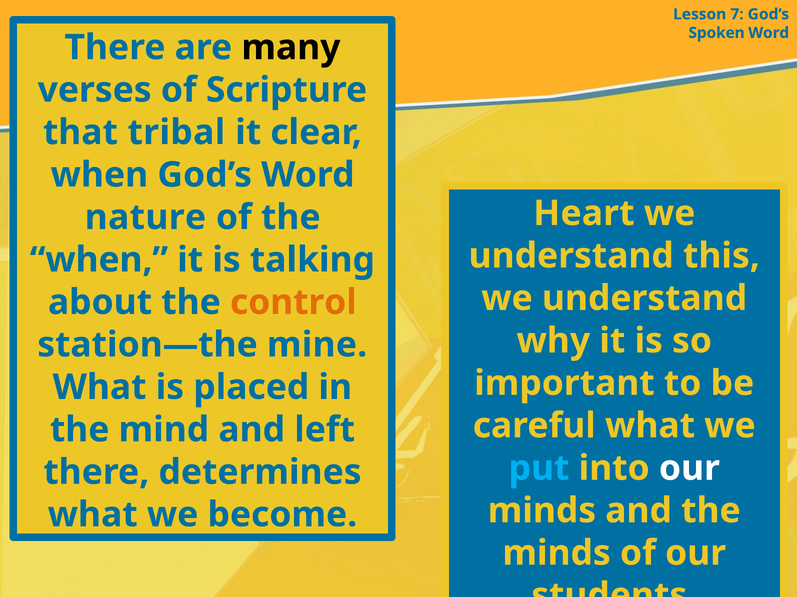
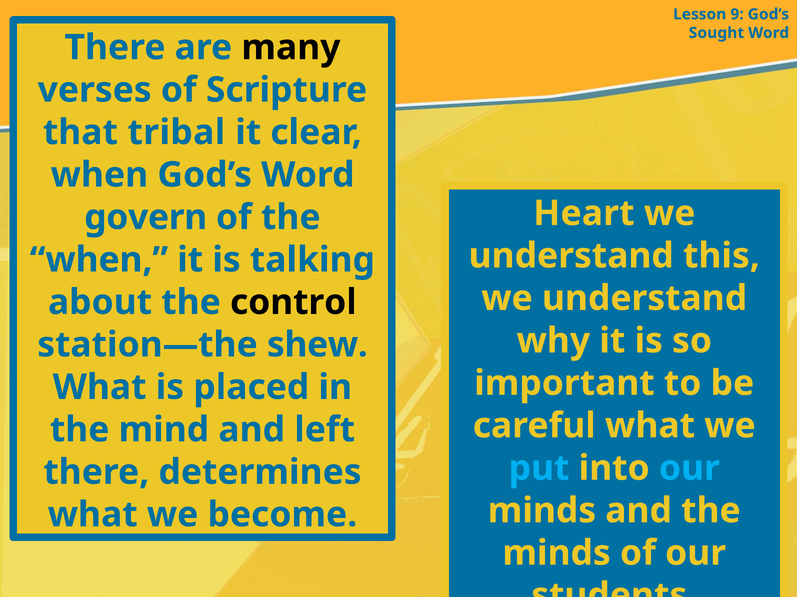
7: 7 -> 9 (737, 14)
Spoken: Spoken -> Sought (716, 33)
nature: nature -> govern (146, 218)
control colour: orange -> black (293, 303)
mine: mine -> shew (317, 345)
our colour: white -> light blue (689, 469)
